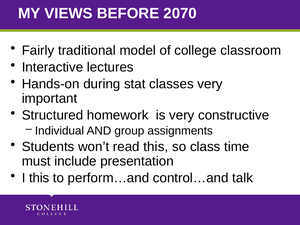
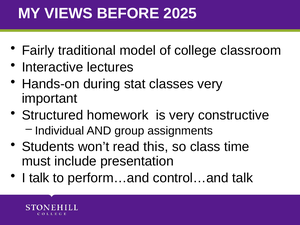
2070: 2070 -> 2025 (180, 14)
I this: this -> talk (39, 178)
